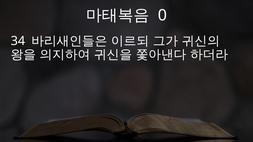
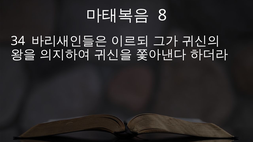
0: 0 -> 8 (162, 15)
